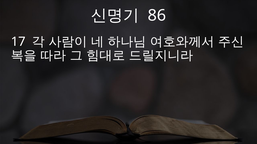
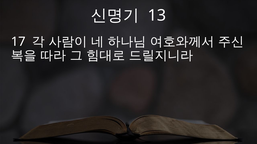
86: 86 -> 13 (157, 15)
